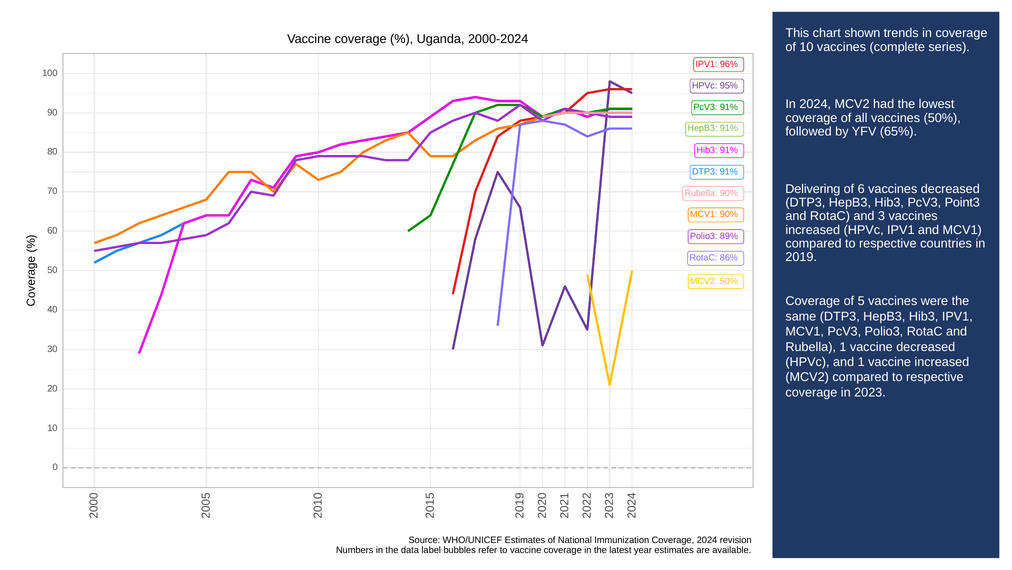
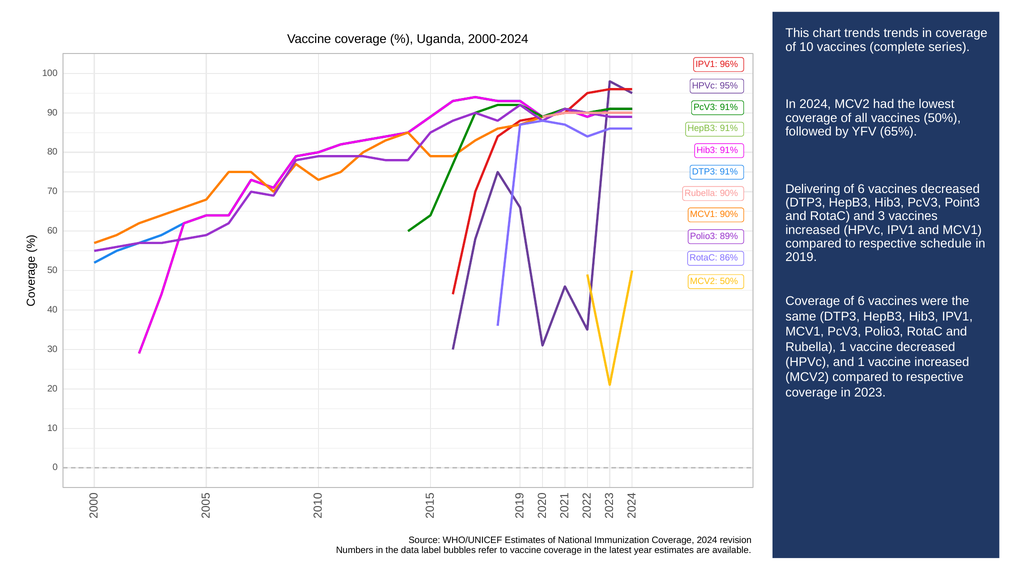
chart shown: shown -> trends (862, 33)
countries: countries -> schedule (946, 243)
Coverage of 5: 5 -> 6 (861, 301)
